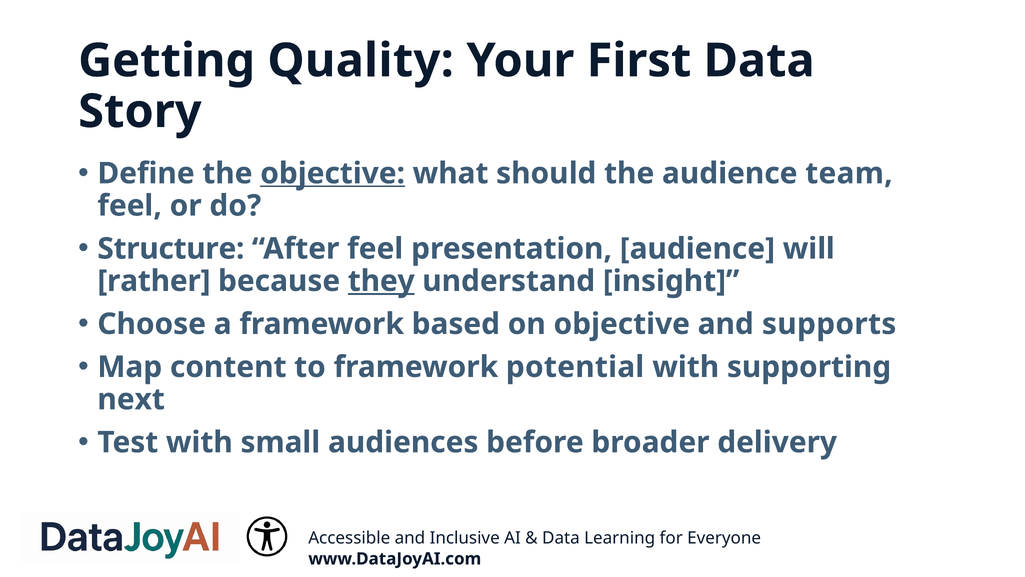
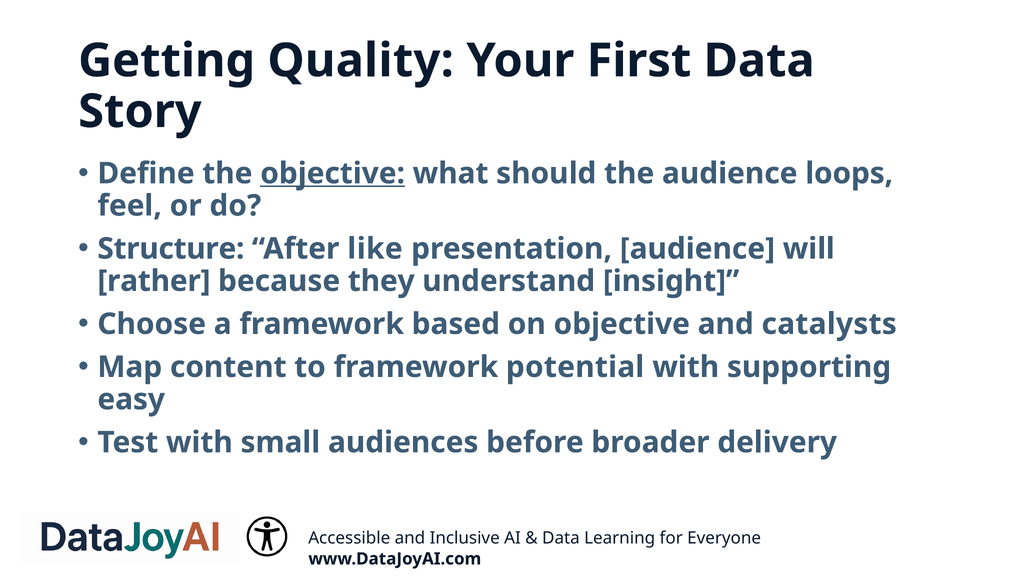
team: team -> loops (849, 173)
After feel: feel -> like (375, 249)
they underline: present -> none (381, 281)
supports: supports -> catalysts (829, 324)
next: next -> easy (131, 399)
